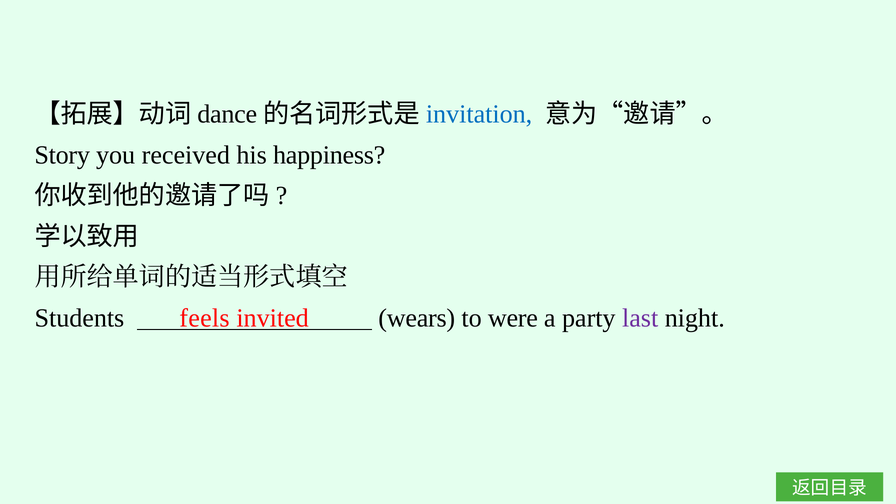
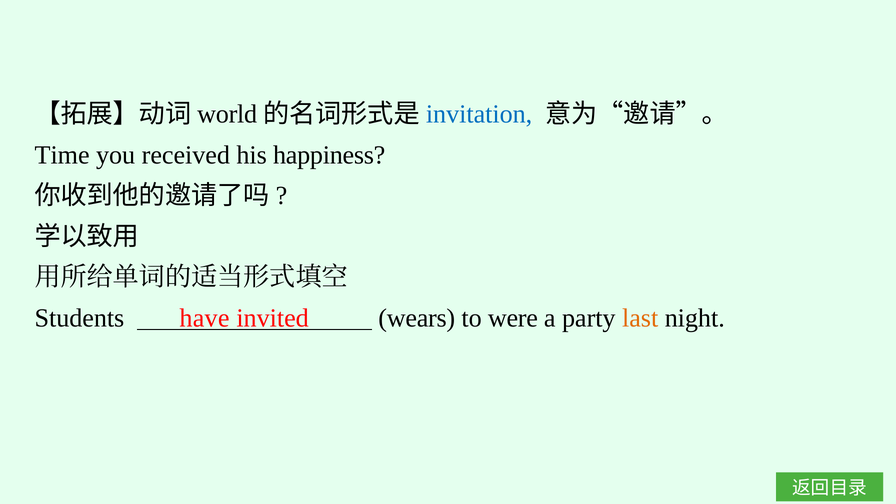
dance: dance -> world (227, 114)
Story: Story -> Time (62, 155)
last colour: purple -> orange (640, 318)
feels: feels -> have (204, 318)
